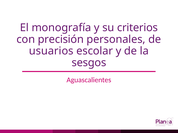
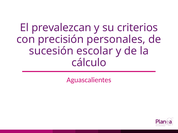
monografía: monografía -> prevalezcan (61, 28)
usuarios: usuarios -> sucesión (51, 51)
sesgos: sesgos -> cálculo (89, 63)
